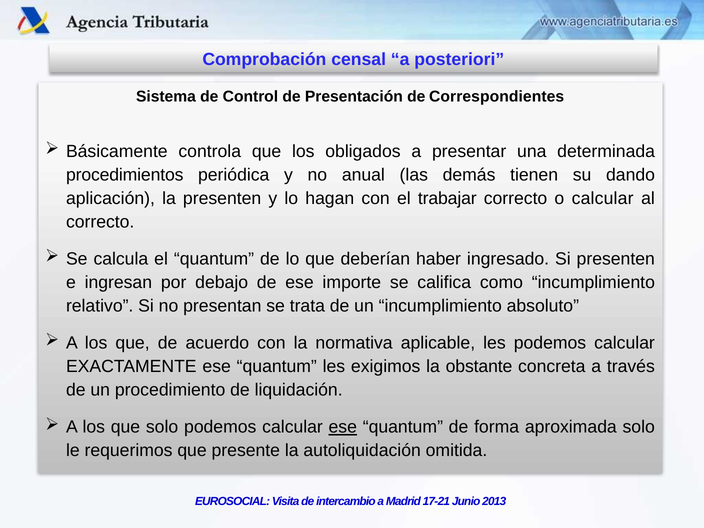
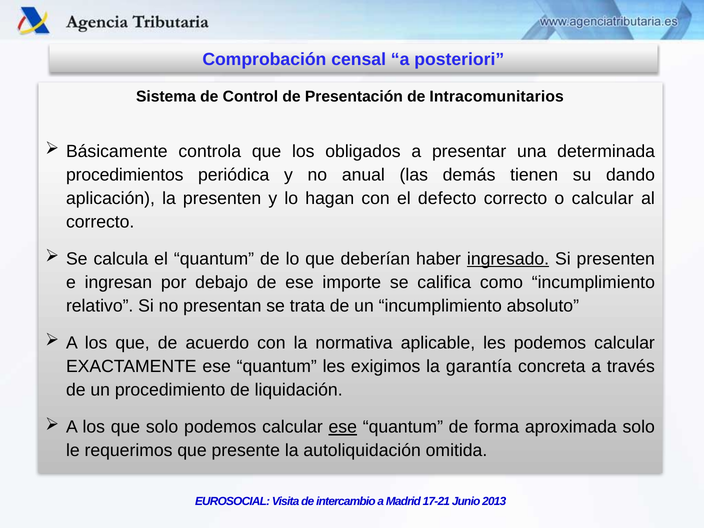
Correspondientes: Correspondientes -> Intracomunitarios (497, 96)
trabajar: trabajar -> defecto (447, 198)
ingresado underline: none -> present (508, 259)
obstante: obstante -> garantía (479, 367)
